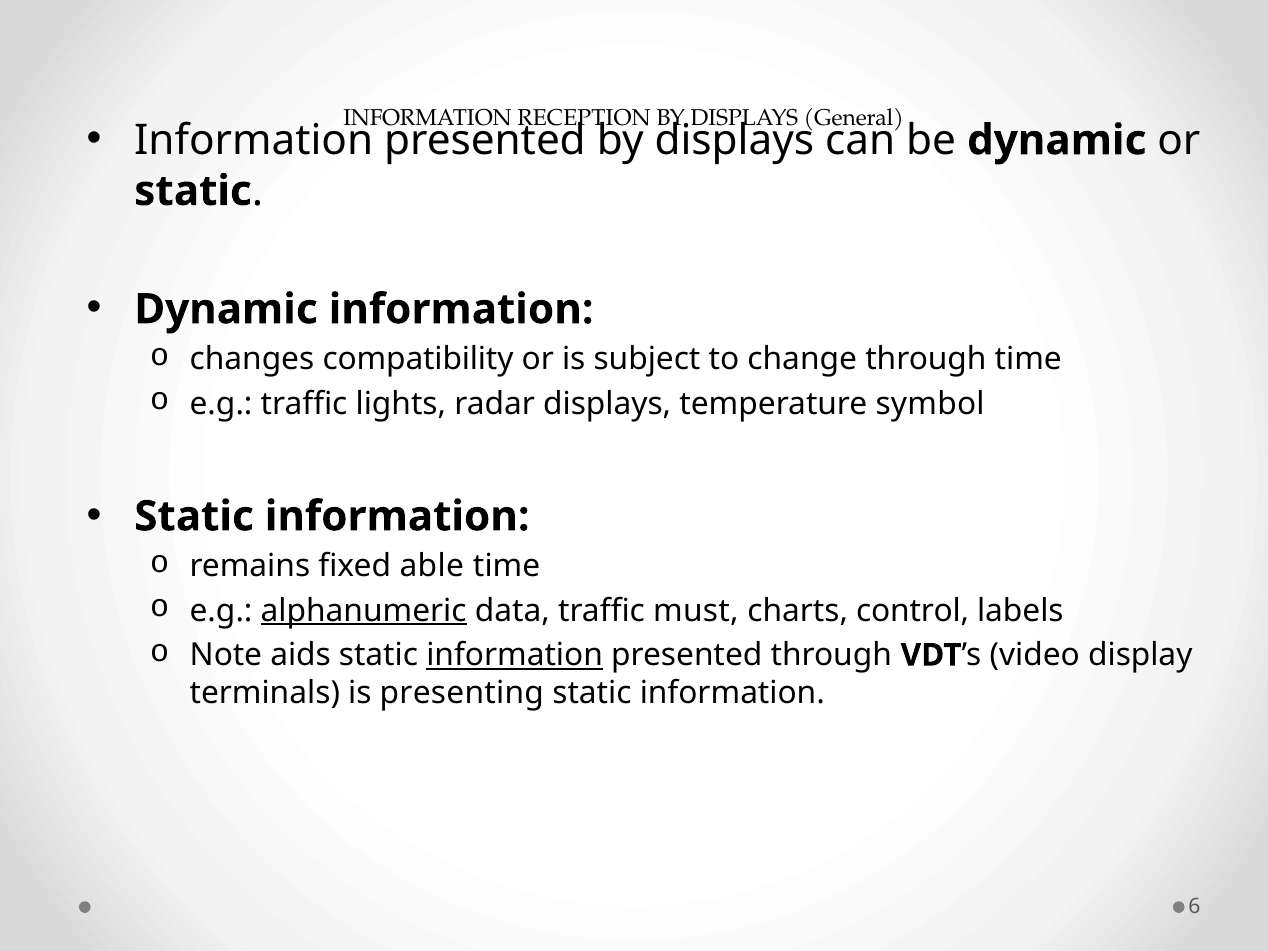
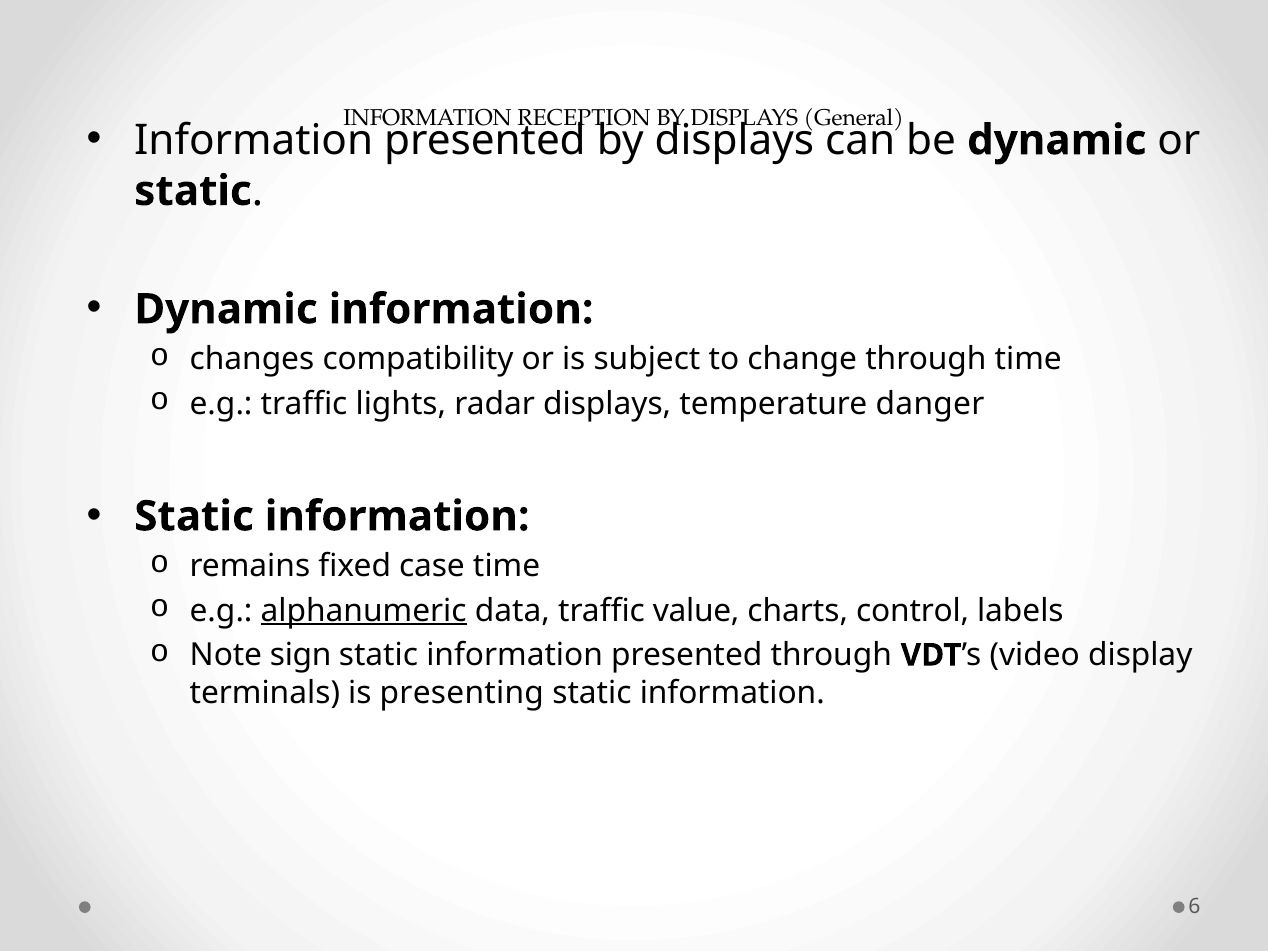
symbol: symbol -> danger (930, 404)
able: able -> case (432, 566)
must: must -> value (696, 611)
aids: aids -> sign (301, 655)
information underline: present -> none (515, 655)
